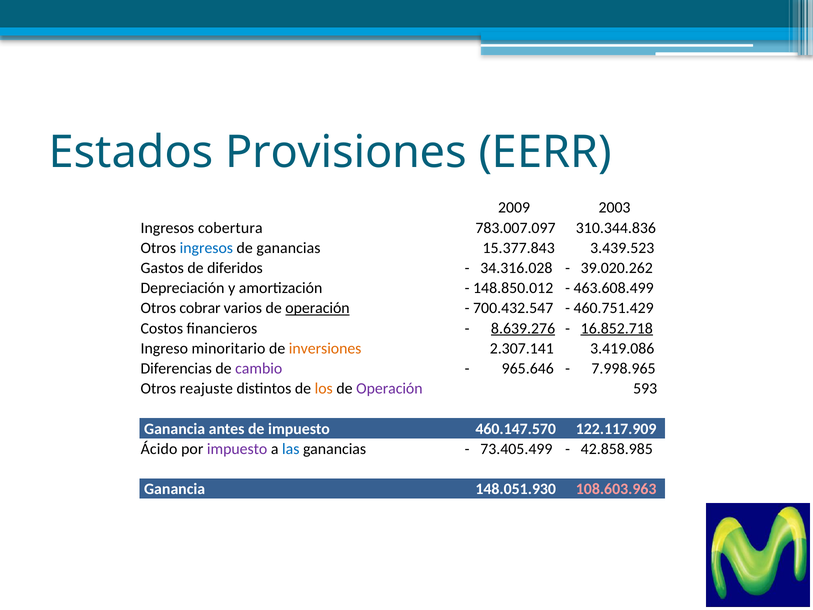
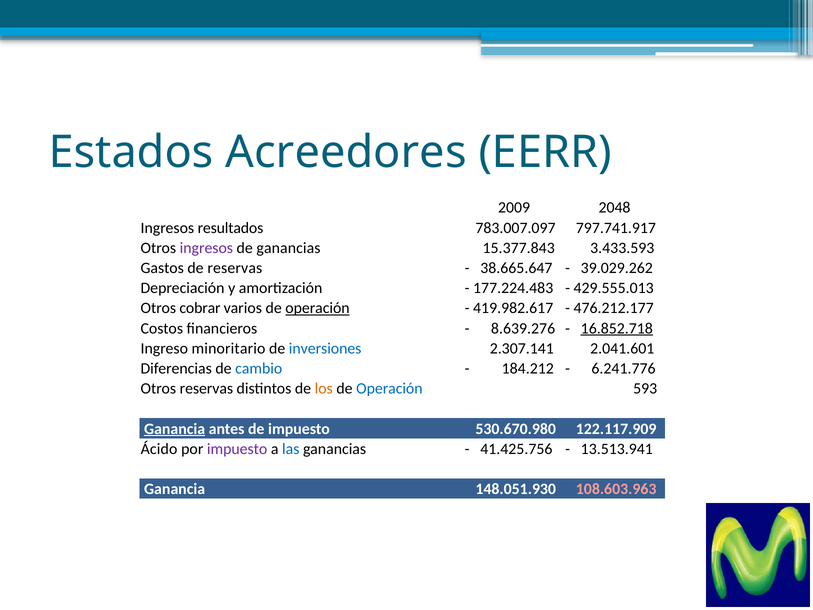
Provisiones: Provisiones -> Acreedores (346, 152)
2003: 2003 -> 2048 (615, 208)
cobertura: cobertura -> resultados (230, 228)
310.344.836: 310.344.836 -> 797.741.917 (616, 228)
ingresos colour: blue -> purple (206, 248)
3.439.523: 3.439.523 -> 3.433.593 (622, 248)
de diferidos: diferidos -> reservas (235, 268)
34.316.028: 34.316.028 -> 38.665.647 (516, 268)
39.020.262: 39.020.262 -> 39.029.262 (617, 268)
148.850.012: 148.850.012 -> 177.224.483 (513, 288)
463.608.499: 463.608.499 -> 429.555.013 (614, 288)
700.432.547: 700.432.547 -> 419.982.617 (513, 308)
460.751.429: 460.751.429 -> 476.212.177 (614, 308)
8.639.276 underline: present -> none (523, 328)
inversiones colour: orange -> blue (325, 348)
3.419.086: 3.419.086 -> 2.041.601 (622, 348)
cambio colour: purple -> blue (259, 368)
965.646: 965.646 -> 184.212 (528, 368)
7.998.965: 7.998.965 -> 6.241.776 (624, 368)
Otros reajuste: reajuste -> reservas (206, 389)
Operación colour: purple -> blue (389, 389)
Ganancia underline: none -> present (175, 429)
460.147.570: 460.147.570 -> 530.670.980 (516, 429)
73.405.499: 73.405.499 -> 41.425.756 (516, 449)
42.858.985: 42.858.985 -> 13.513.941 (617, 449)
